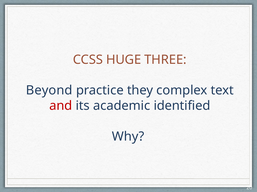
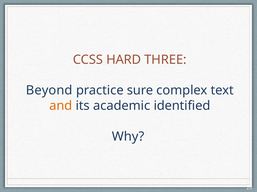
HUGE: HUGE -> HARD (124, 60)
they: they -> sure (140, 91)
and colour: red -> orange (61, 106)
